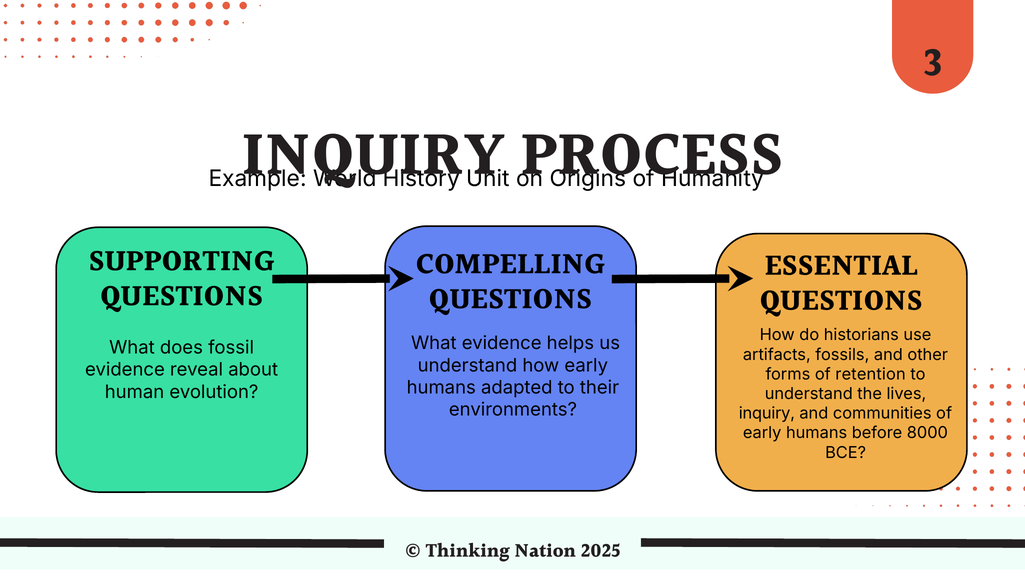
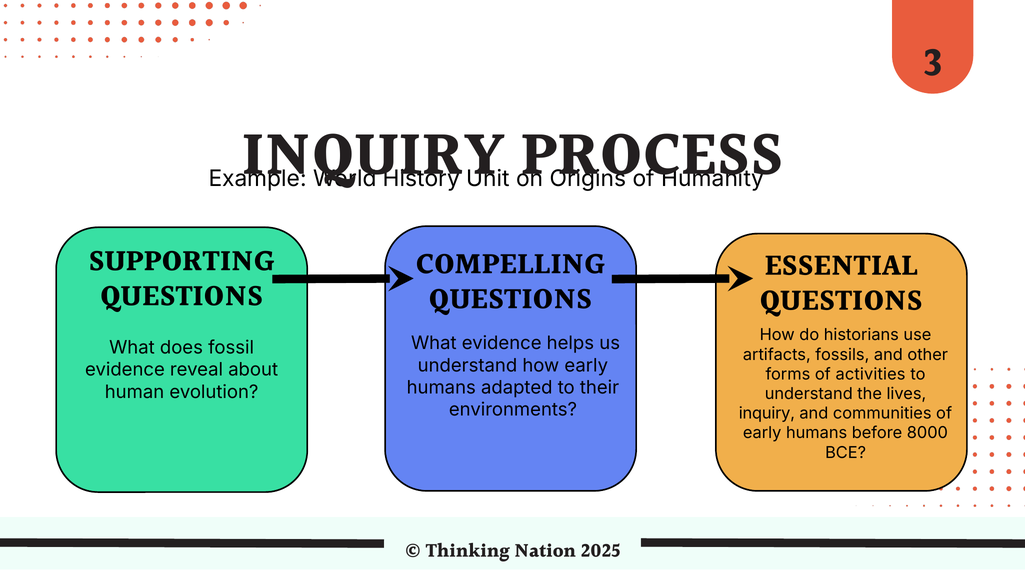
retention: retention -> activities (871, 375)
